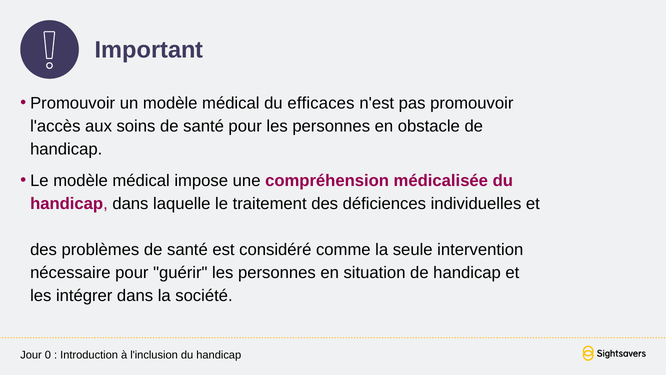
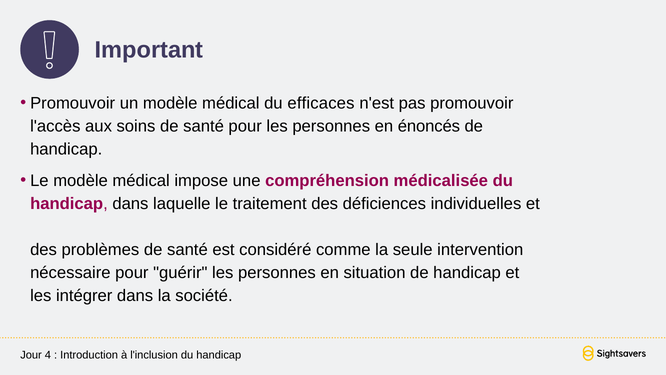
obstacle: obstacle -> énoncés (429, 126)
0: 0 -> 4 (48, 354)
